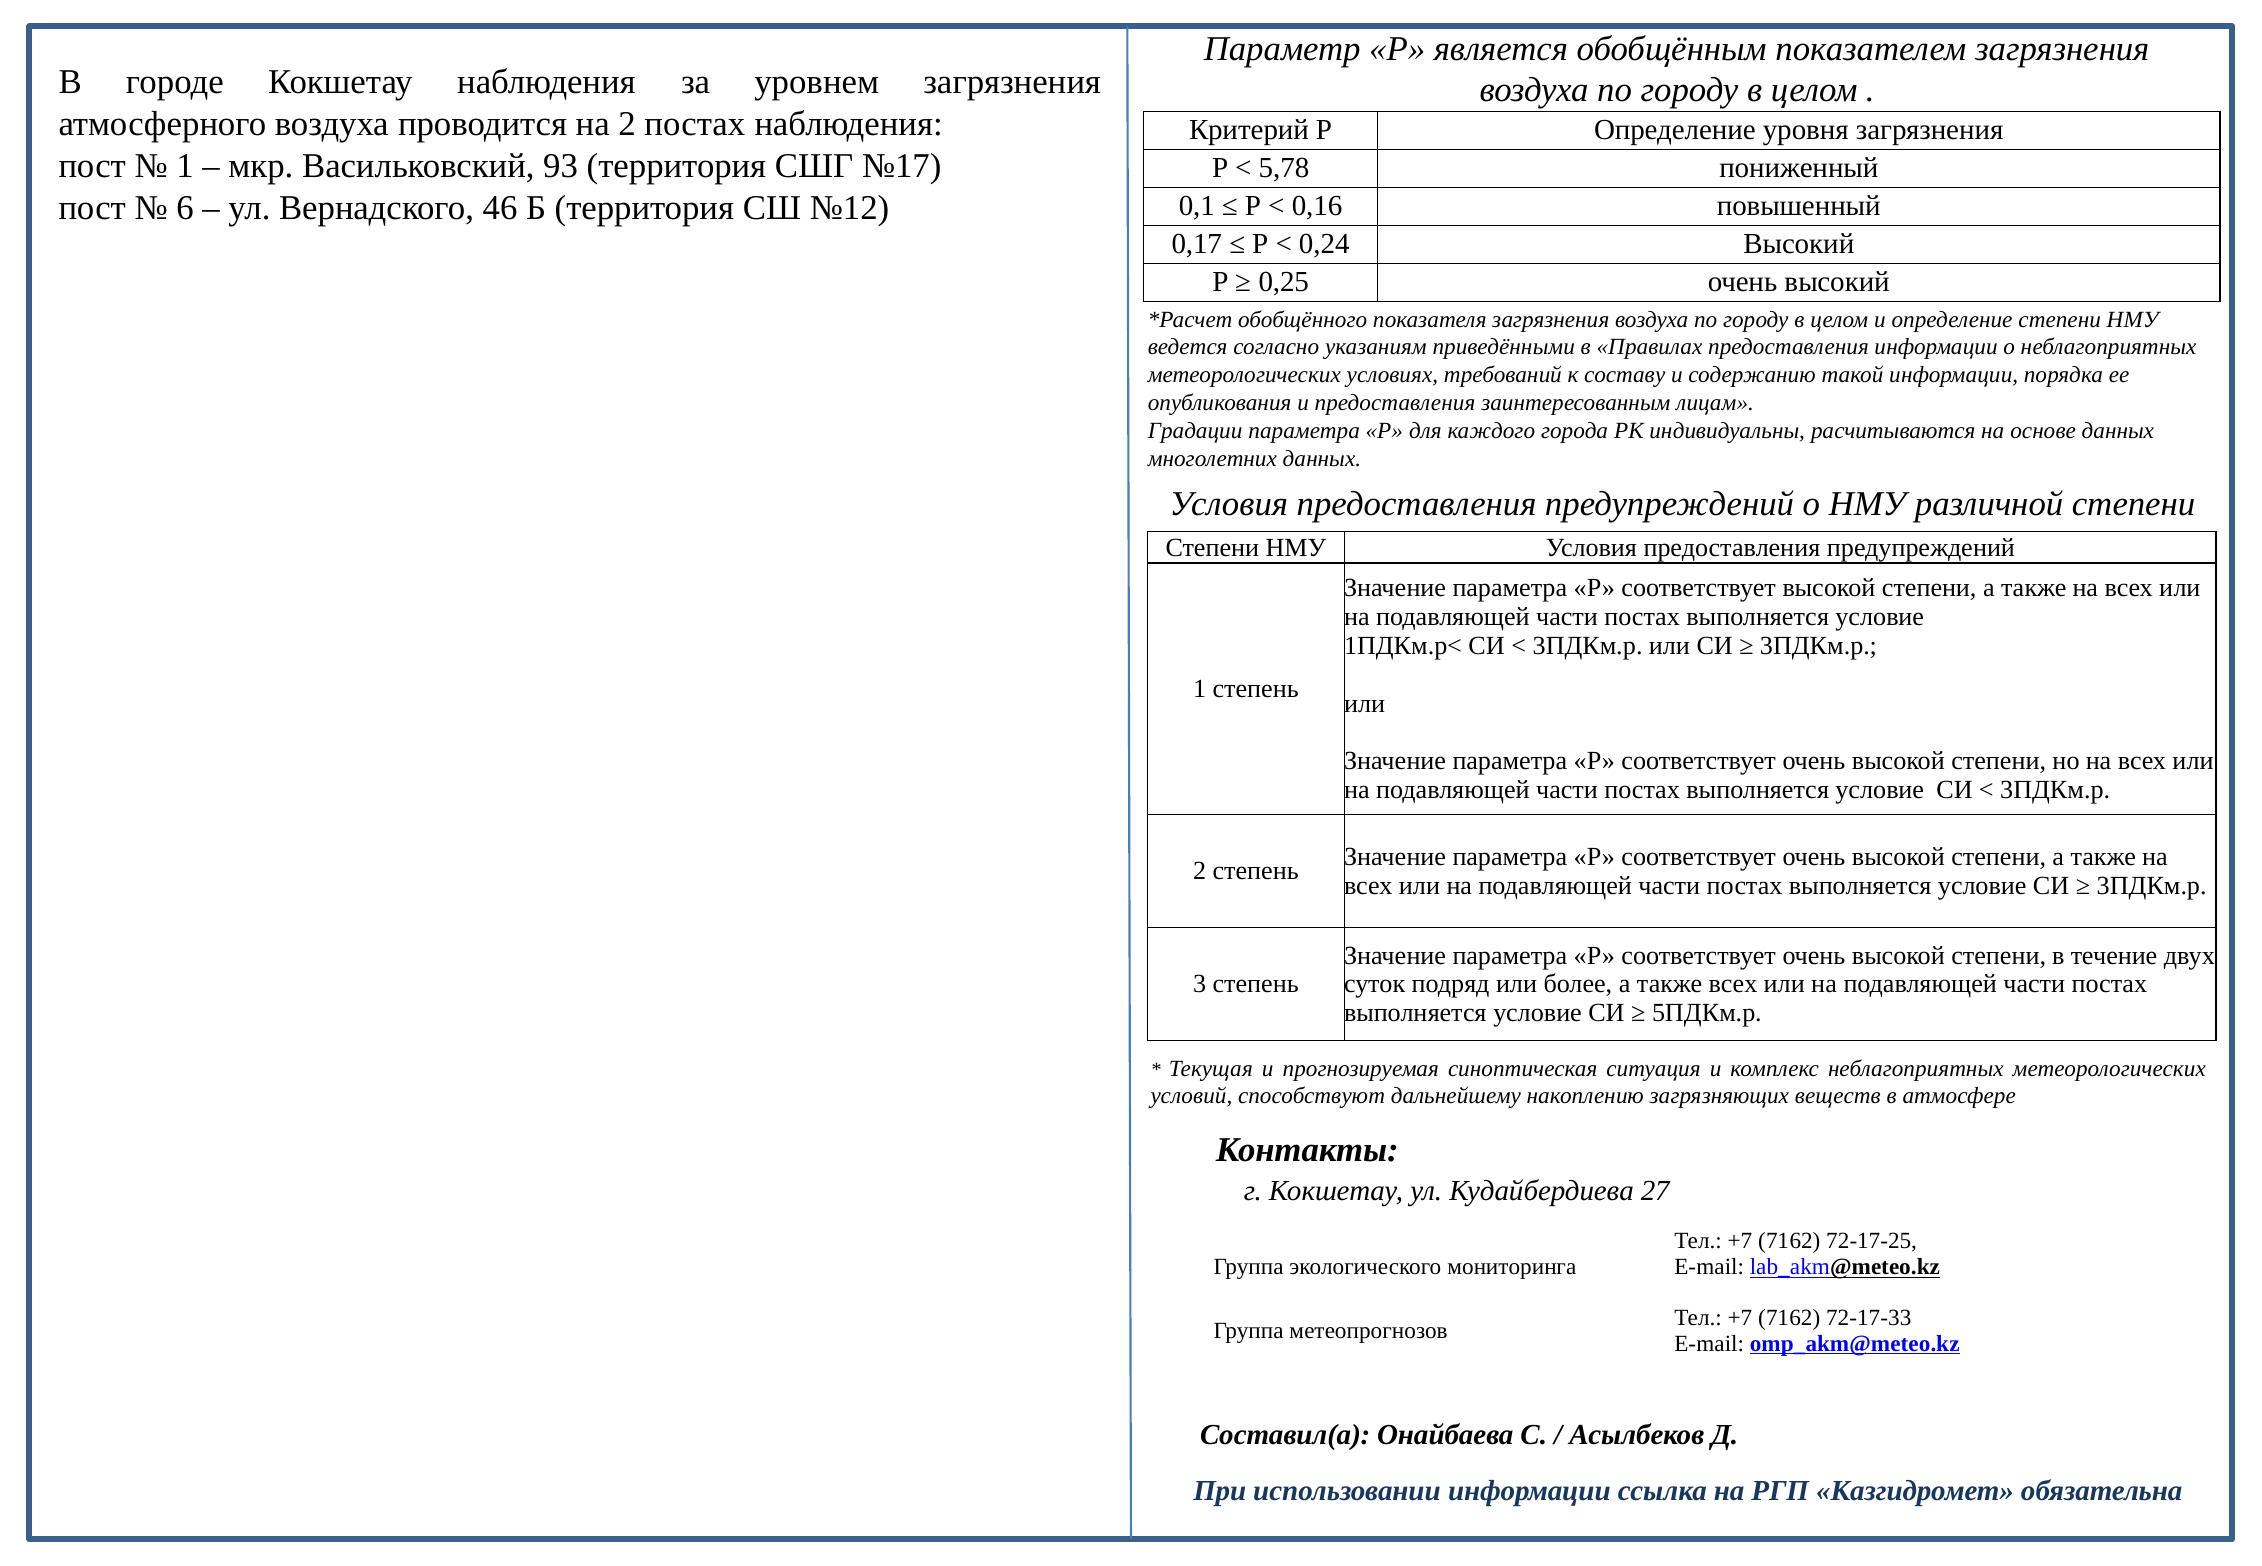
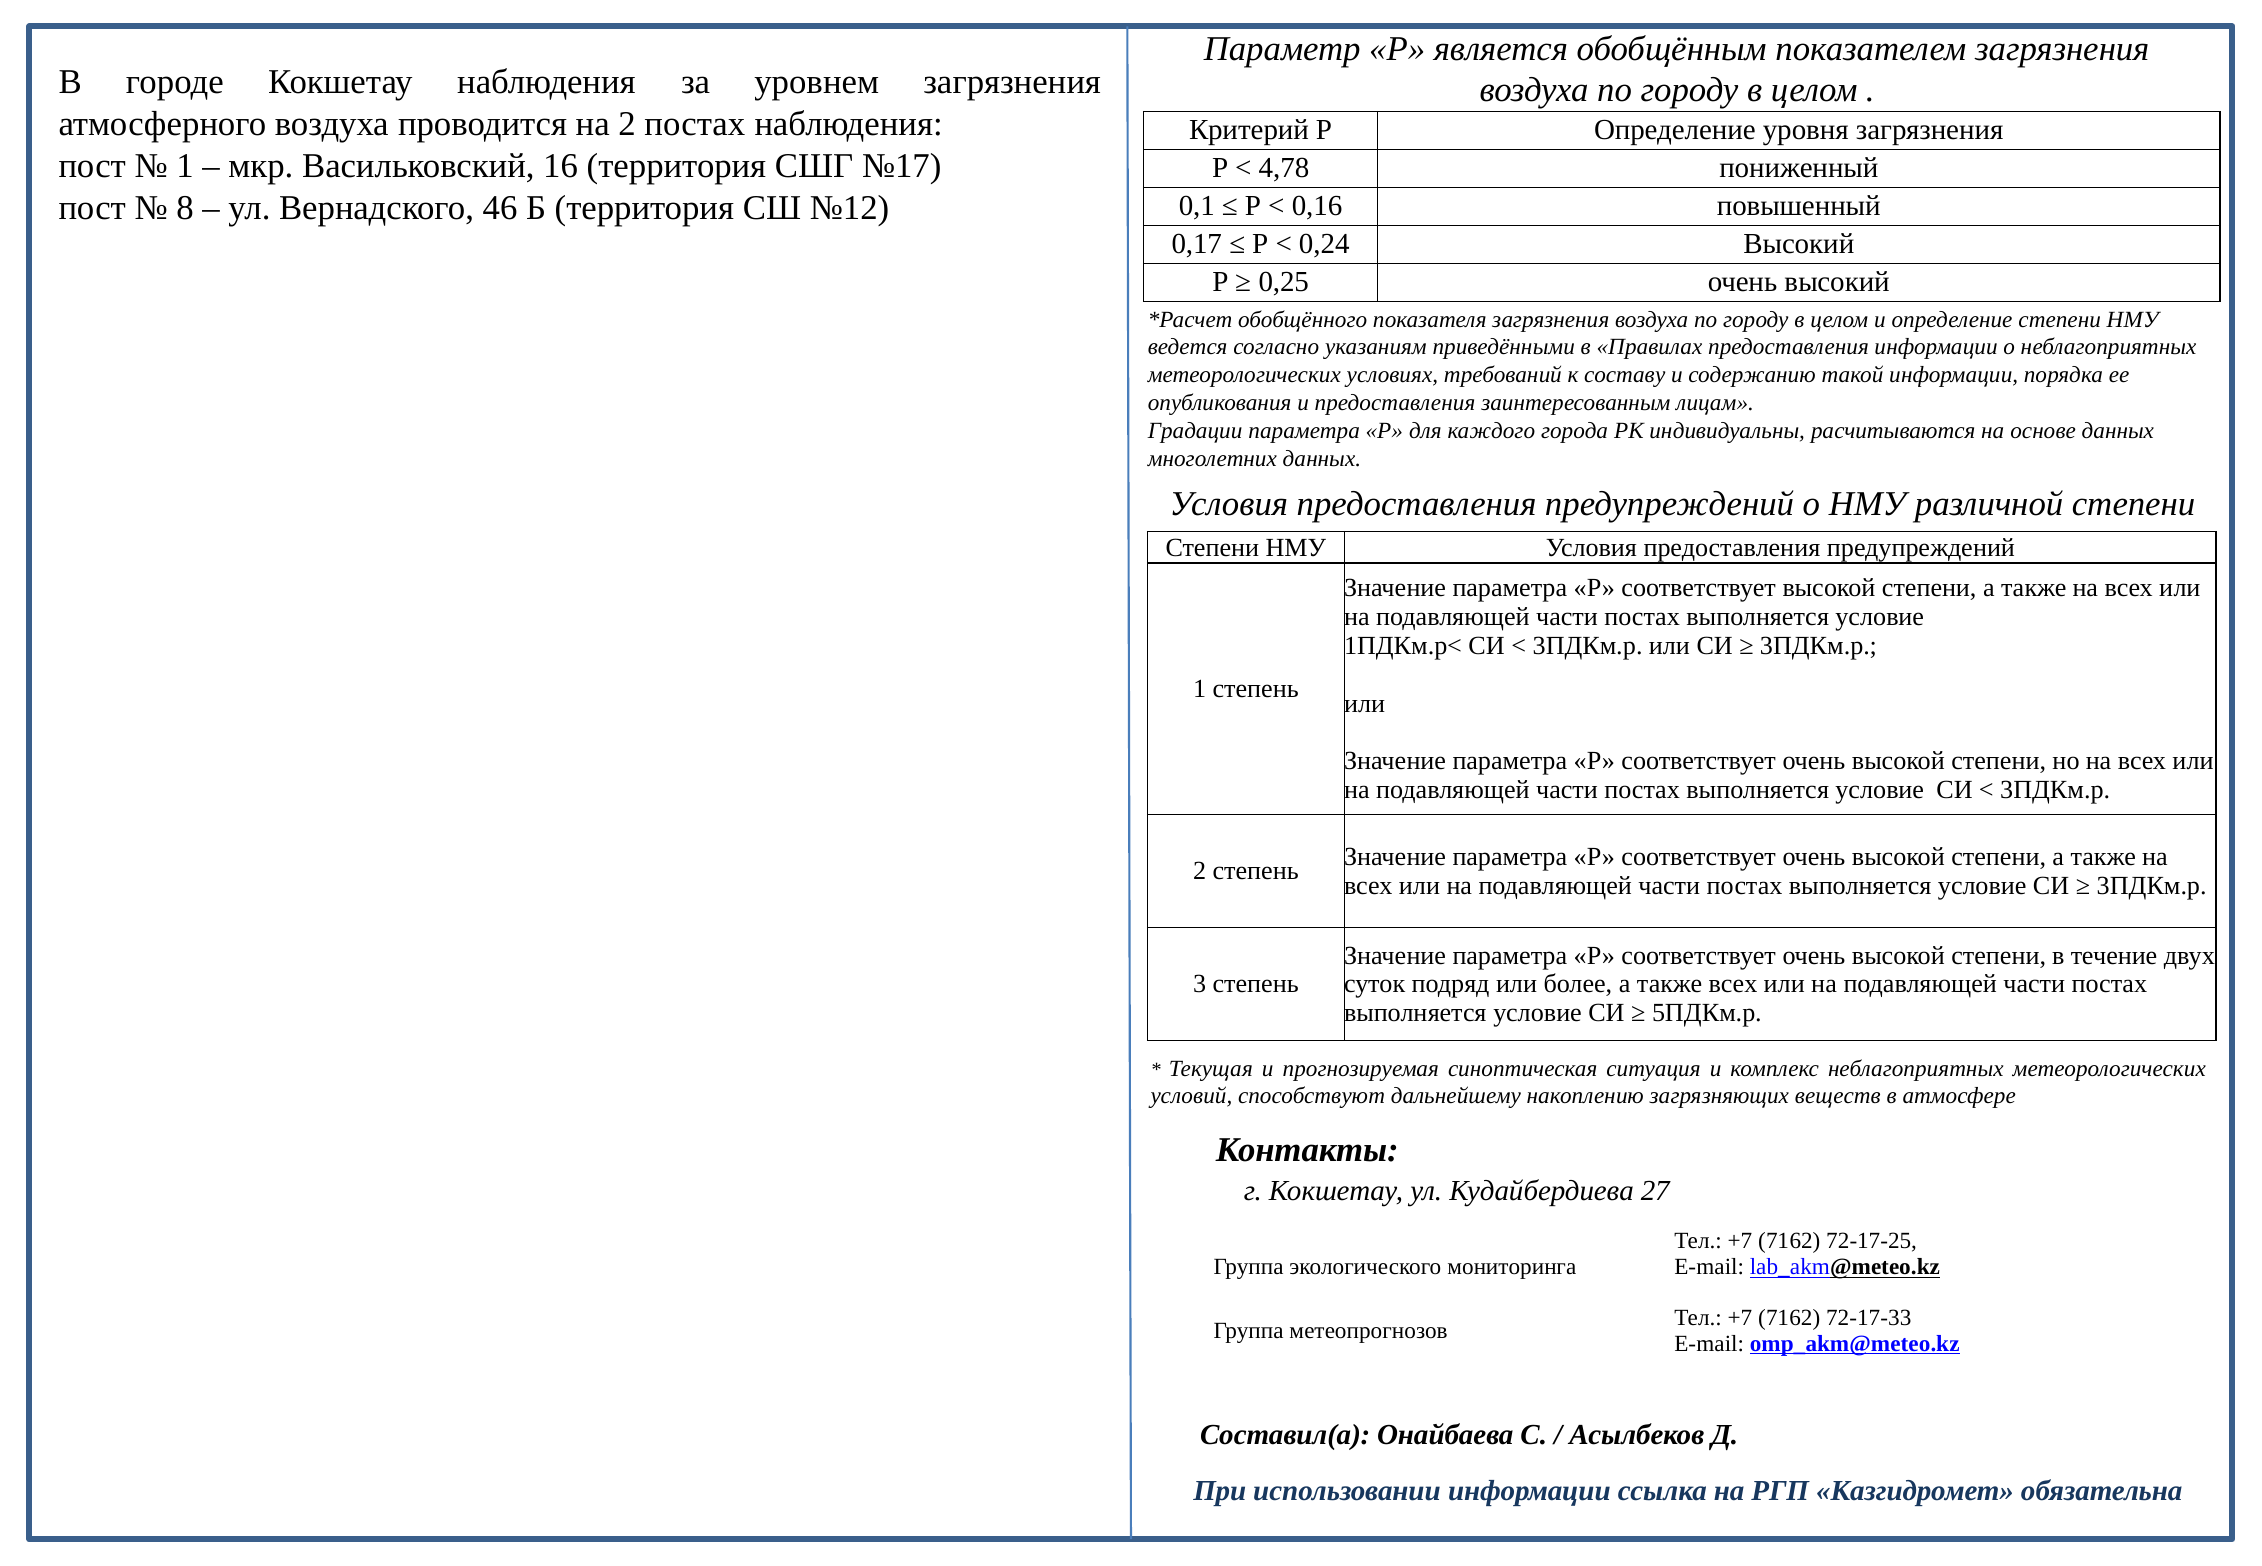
93: 93 -> 16 (561, 166)
5,78: 5,78 -> 4,78 (1284, 168)
6: 6 -> 8 (185, 208)
